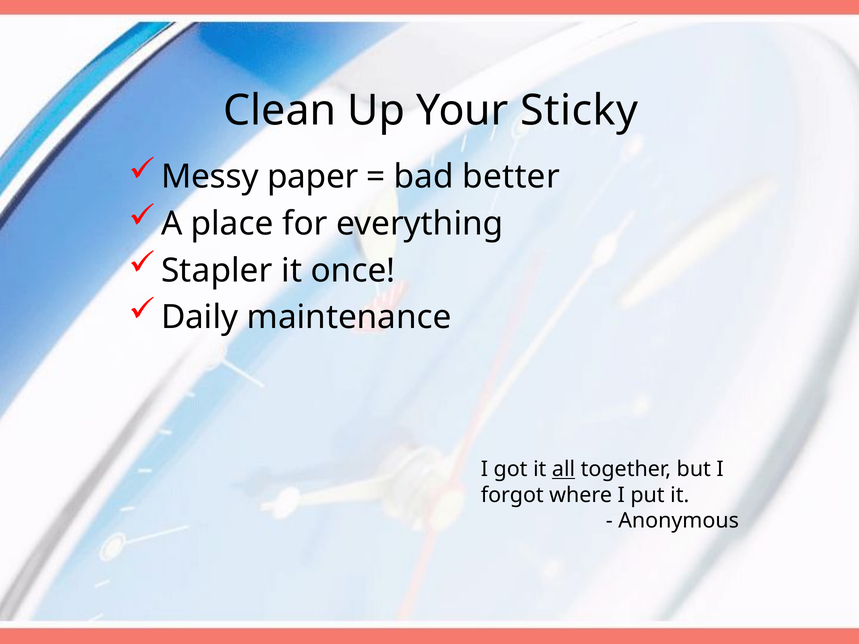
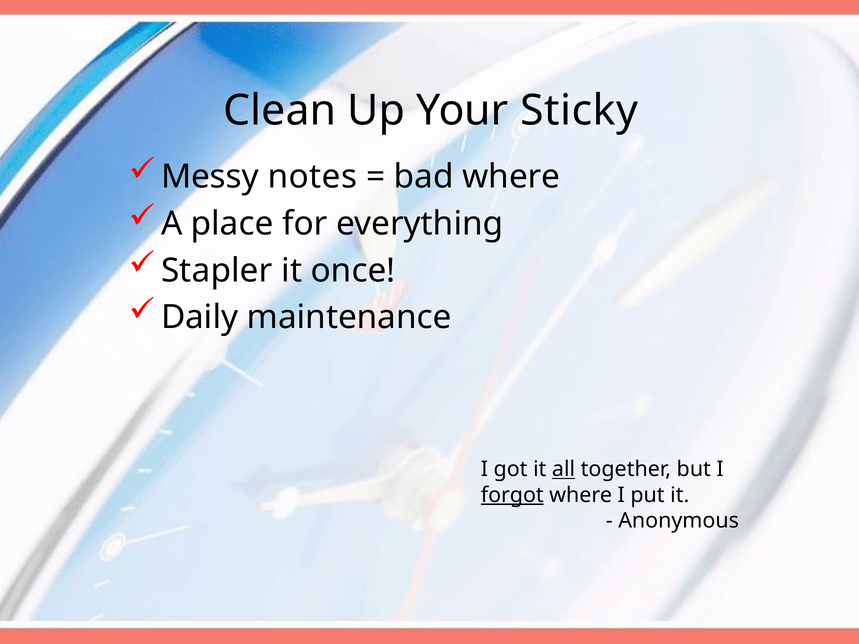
paper: paper -> notes (312, 177)
bad better: better -> where (511, 177)
forgot underline: none -> present (512, 495)
